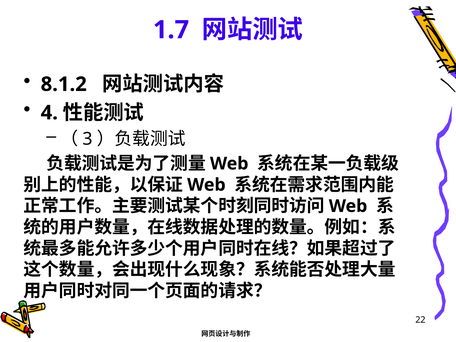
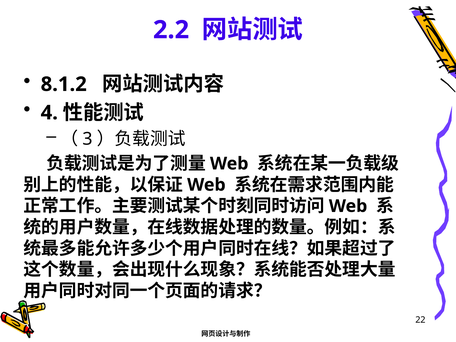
1.7: 1.7 -> 2.2 (171, 30)
